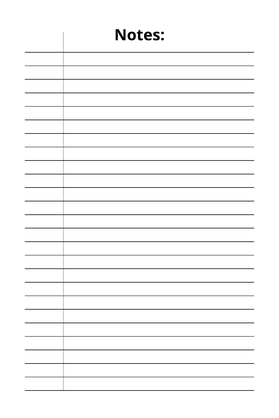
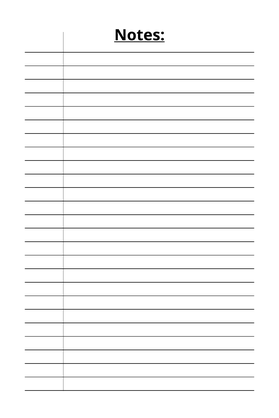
Notes underline: none -> present (139, 35)
